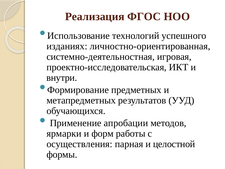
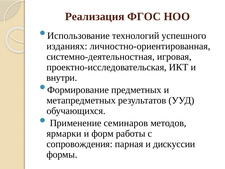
апробации: апробации -> семинаров (126, 123)
осуществления: осуществления -> сопровождения (80, 144)
целостной: целостной -> дискуссии (174, 144)
